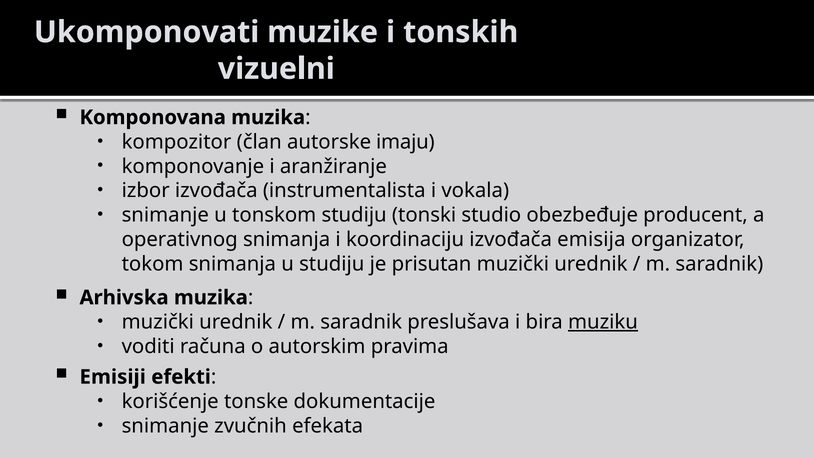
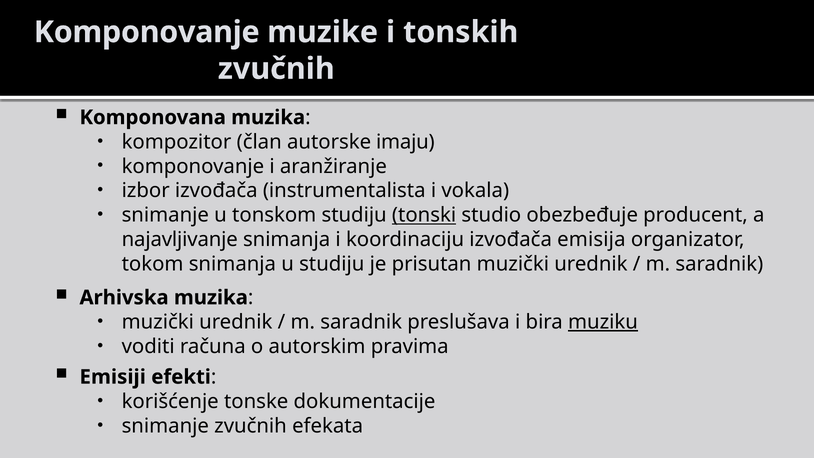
Ukomponovati: Ukomponovati -> Komponovanje (147, 32)
vizuelni: vizuelni -> zvučnih (276, 69)
tonski underline: none -> present (424, 215)
operativnog: operativnog -> najavljivanje (180, 239)
